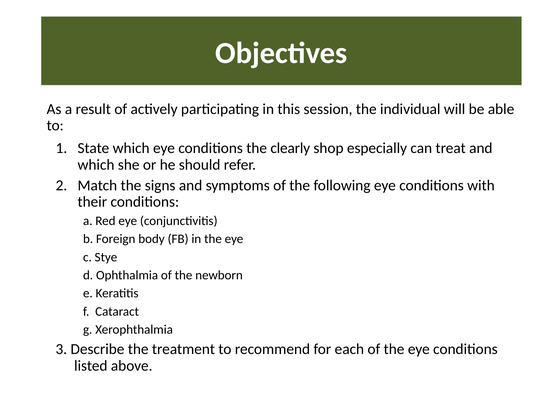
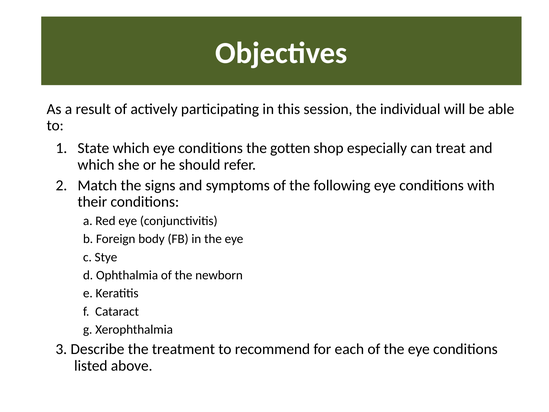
clearly: clearly -> gotten (290, 148)
